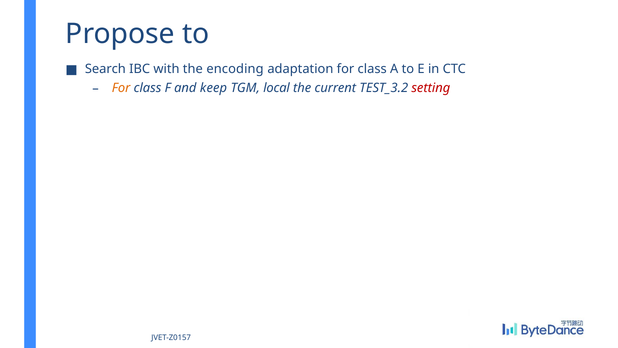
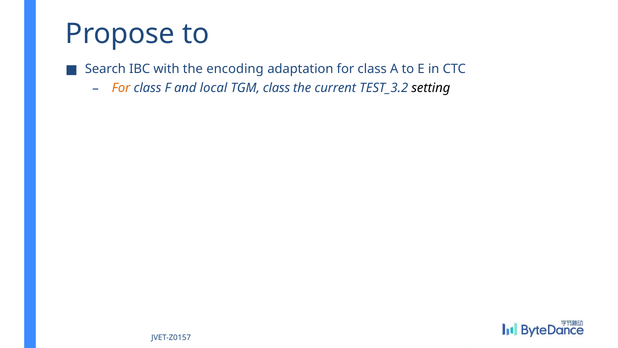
keep: keep -> local (214, 88)
TGM local: local -> class (277, 88)
setting colour: red -> black (431, 88)
